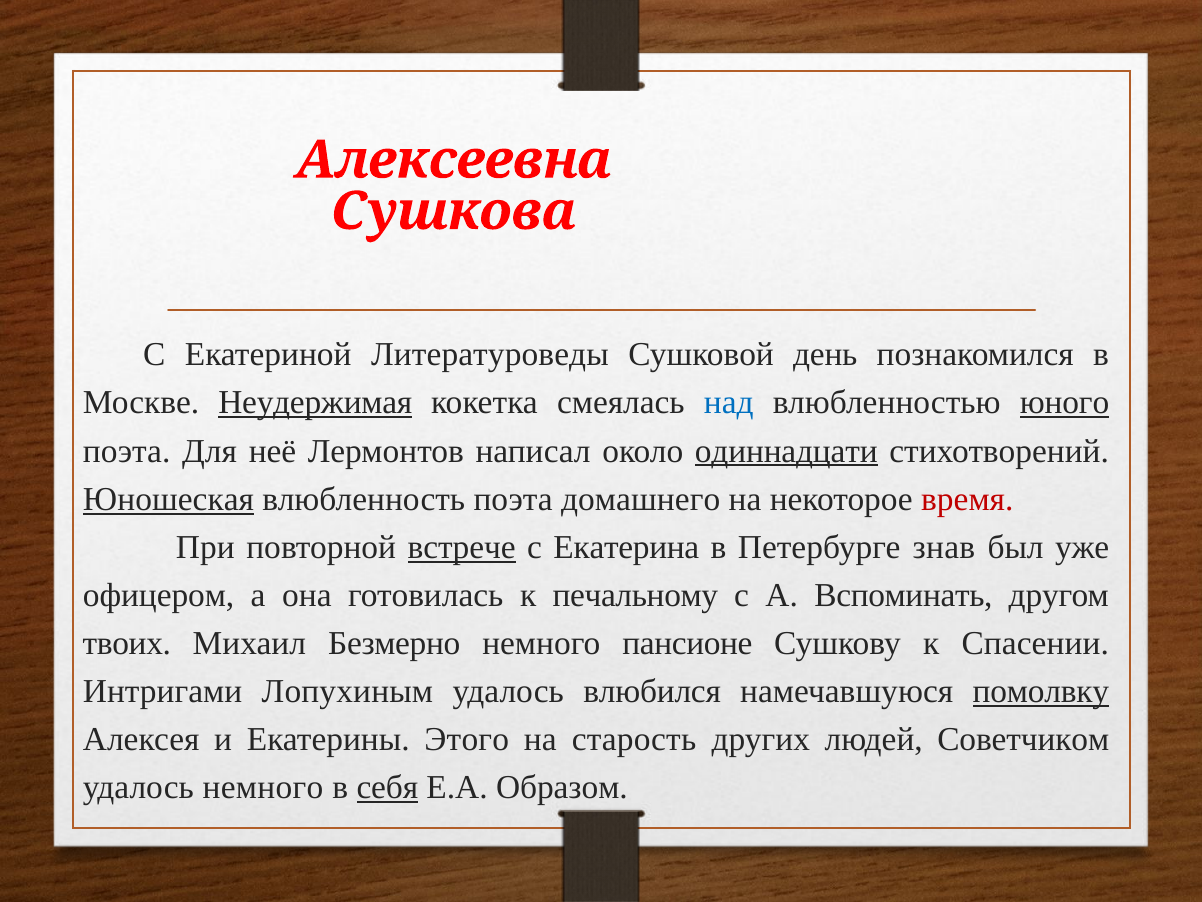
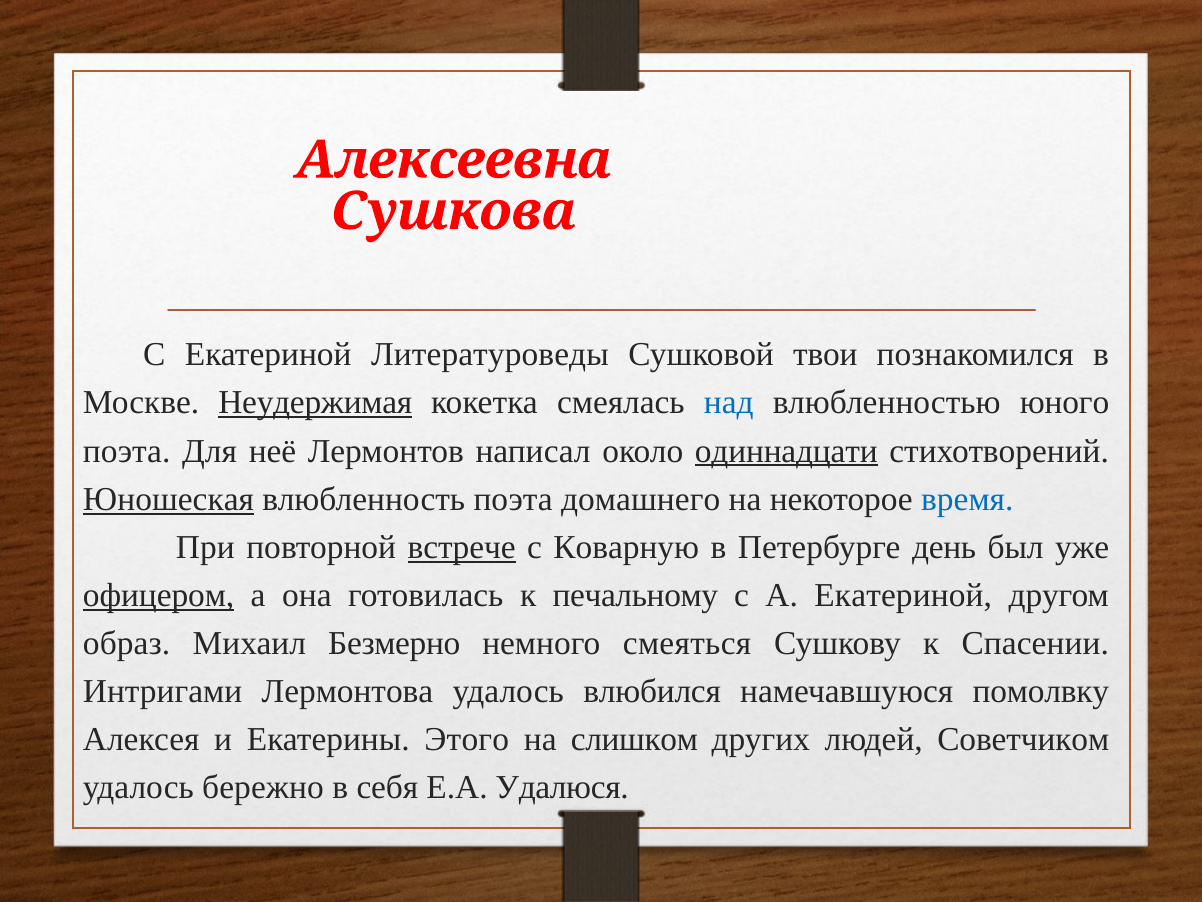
день: день -> твои (825, 355)
юного underline: present -> none (1065, 403)
время colour: red -> blue (967, 499)
Екатерина: Екатерина -> Коварную (626, 547)
знав: знав -> день (944, 547)
офицером underline: none -> present (159, 595)
А Вспоминать: Вспоминать -> Екатериной (903, 595)
твоих: твоих -> образ (127, 643)
пансионе: пансионе -> смеяться (687, 643)
Лопухиным: Лопухиным -> Лермонтова (347, 691)
помолвку underline: present -> none (1041, 691)
старость: старость -> слишком (634, 739)
удалось немного: немного -> бережно (263, 787)
себя underline: present -> none (387, 787)
Образом: Образом -> Удалюся (562, 787)
